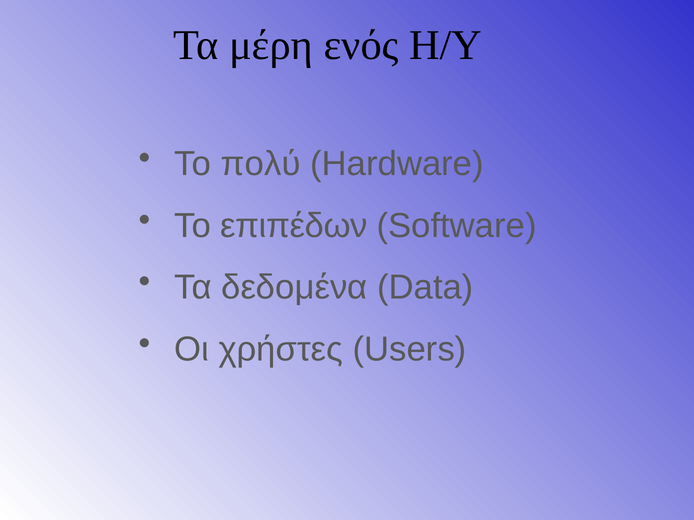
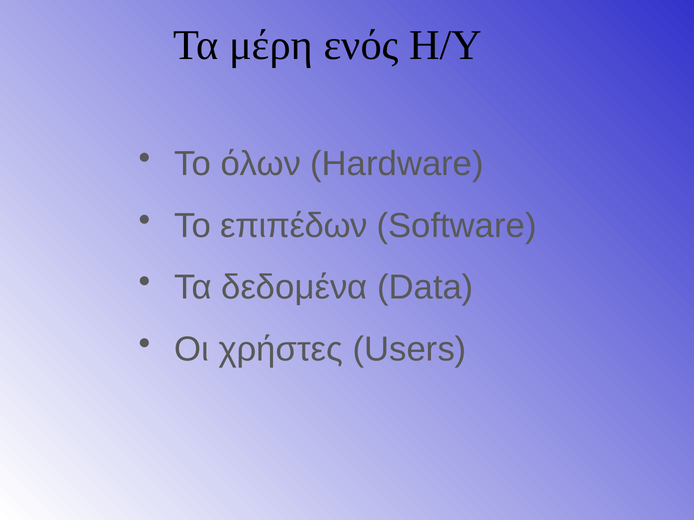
πολύ: πολύ -> όλων (261, 164)
